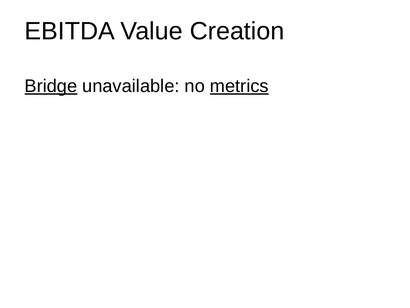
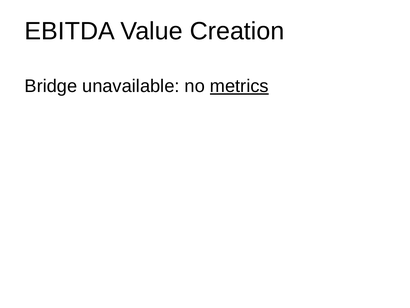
Bridge underline: present -> none (51, 86)
